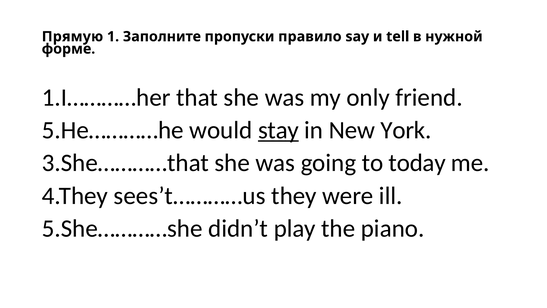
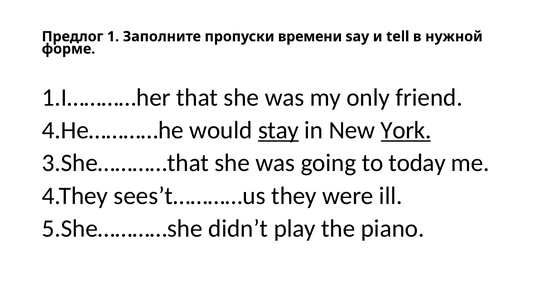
Прямую: Прямую -> Предлог (73, 37)
правило: правило -> времени (310, 37)
5.He…………he: 5.He…………he -> 4.He…………he (113, 130)
York underline: none -> present (406, 130)
